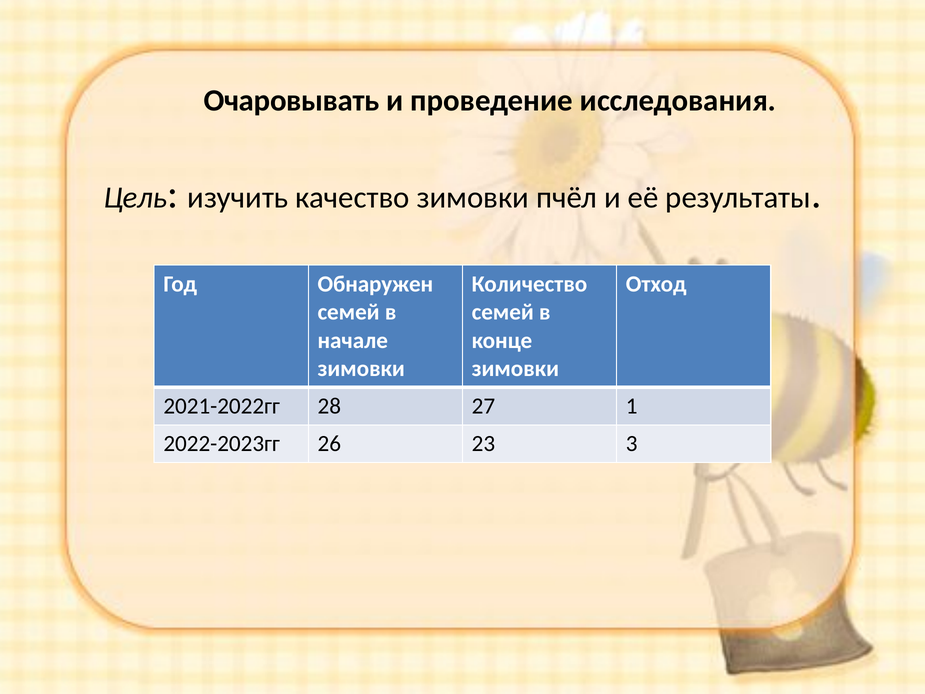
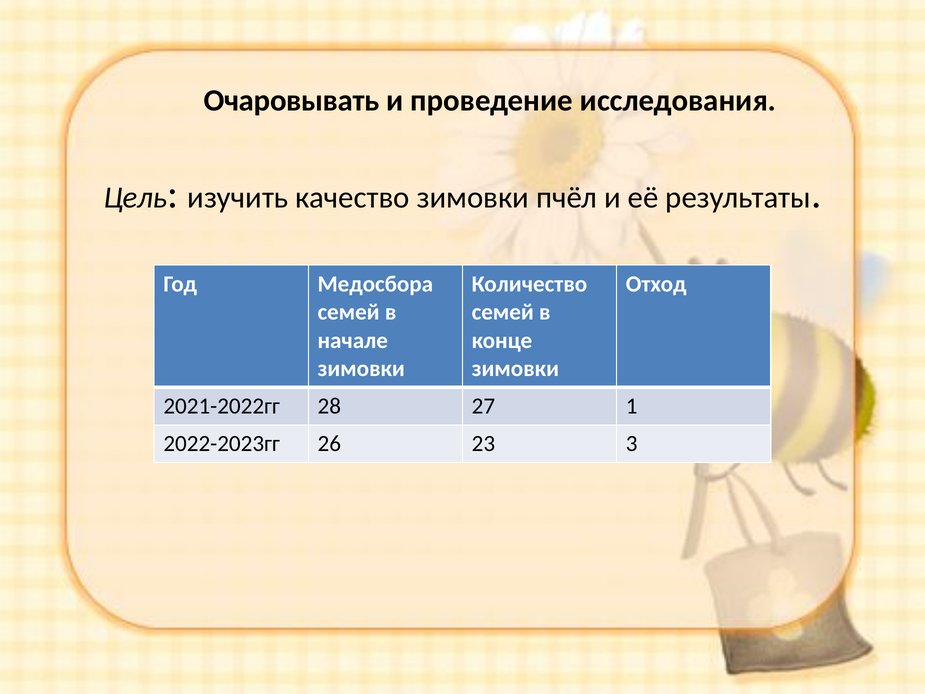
Обнаружен: Обнаружен -> Медосбора (375, 284)
